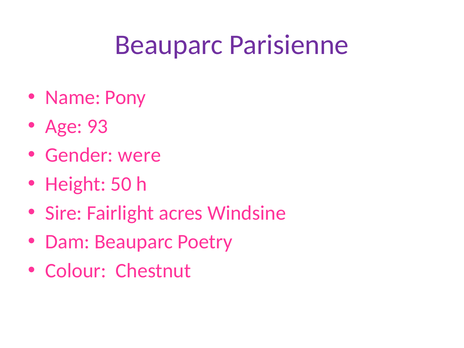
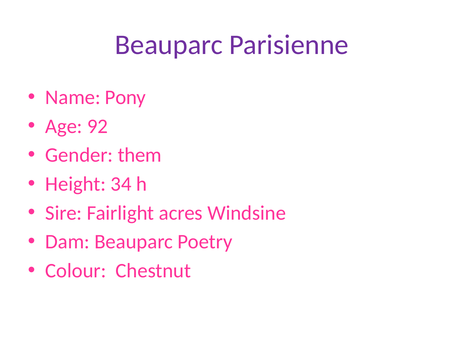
93: 93 -> 92 (98, 126)
were: were -> them (140, 155)
50: 50 -> 34 (121, 184)
